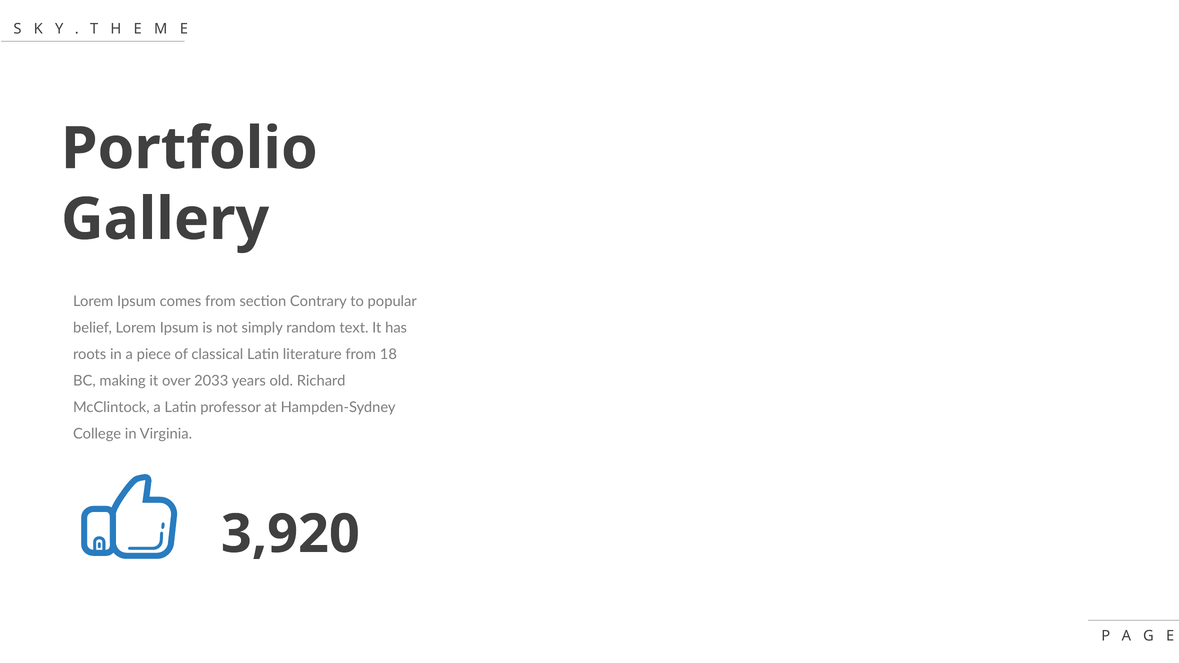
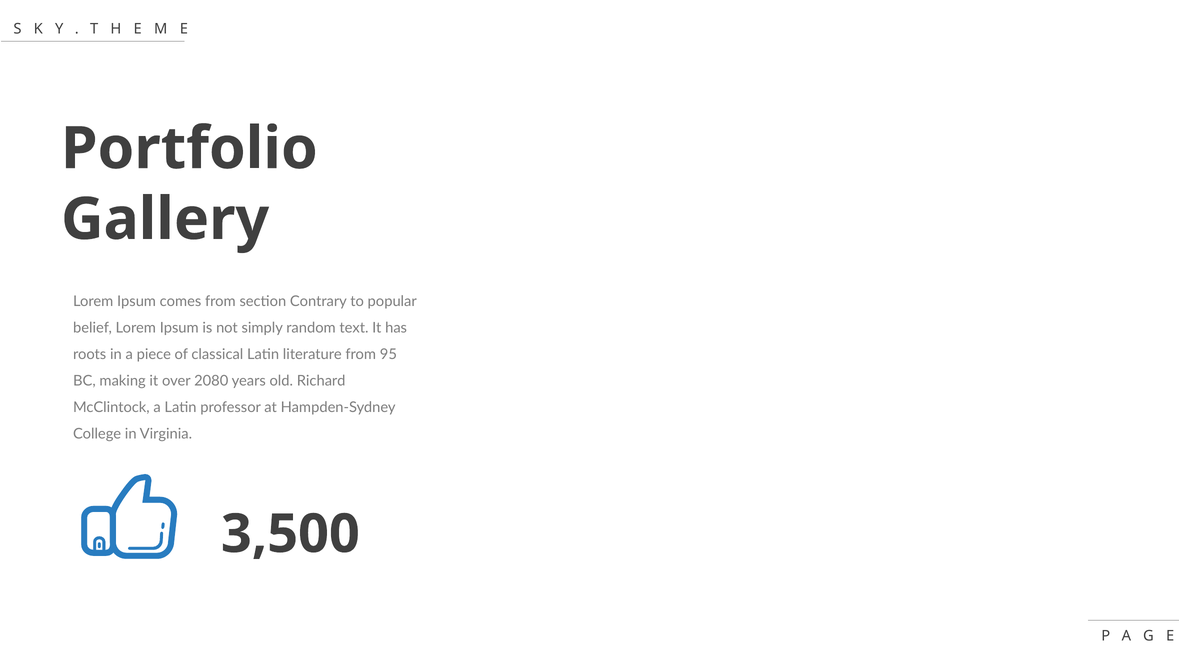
18: 18 -> 95 (388, 354)
2033: 2033 -> 2080 (211, 381)
3,920: 3,920 -> 3,500 (290, 534)
